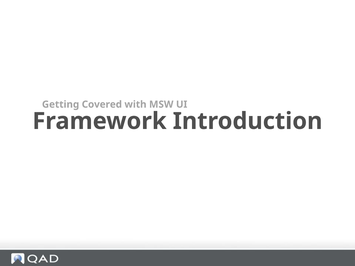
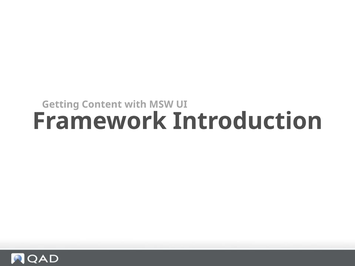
Covered: Covered -> Content (102, 105)
